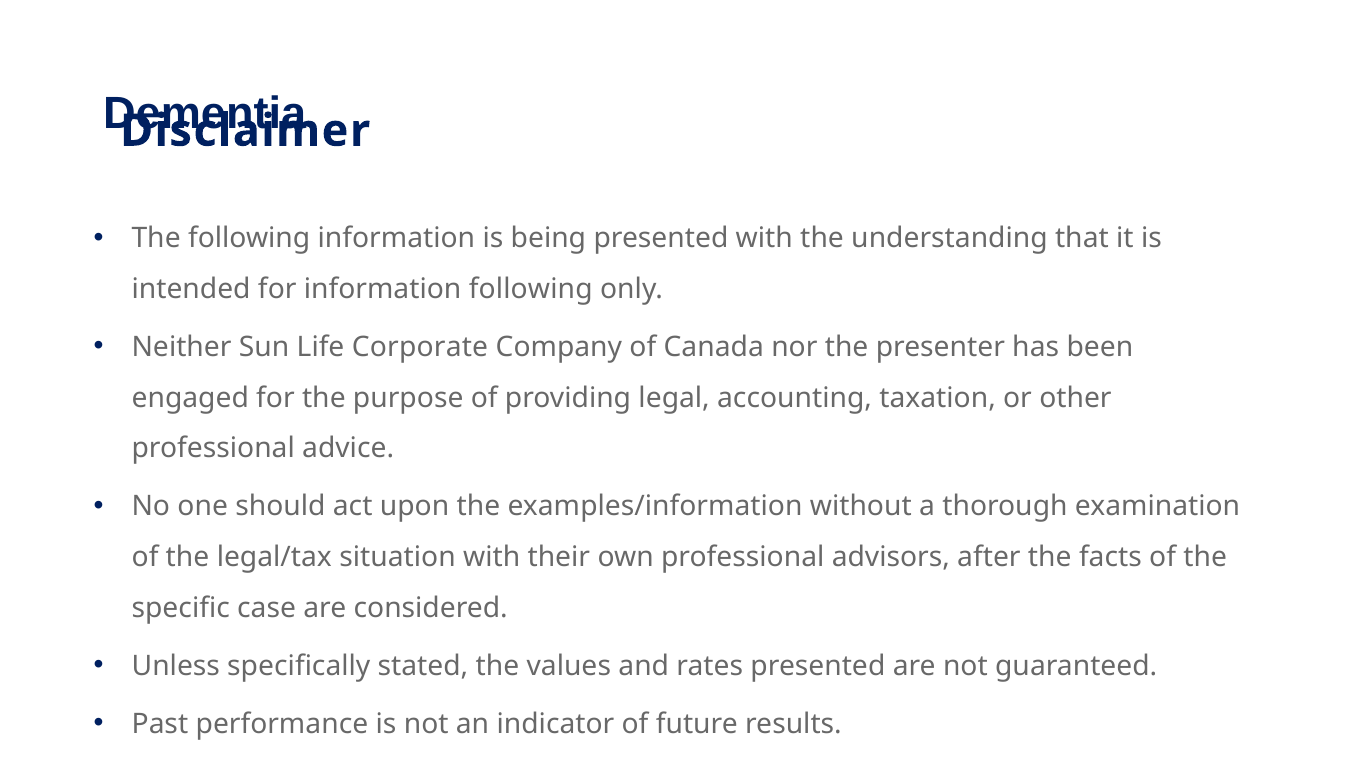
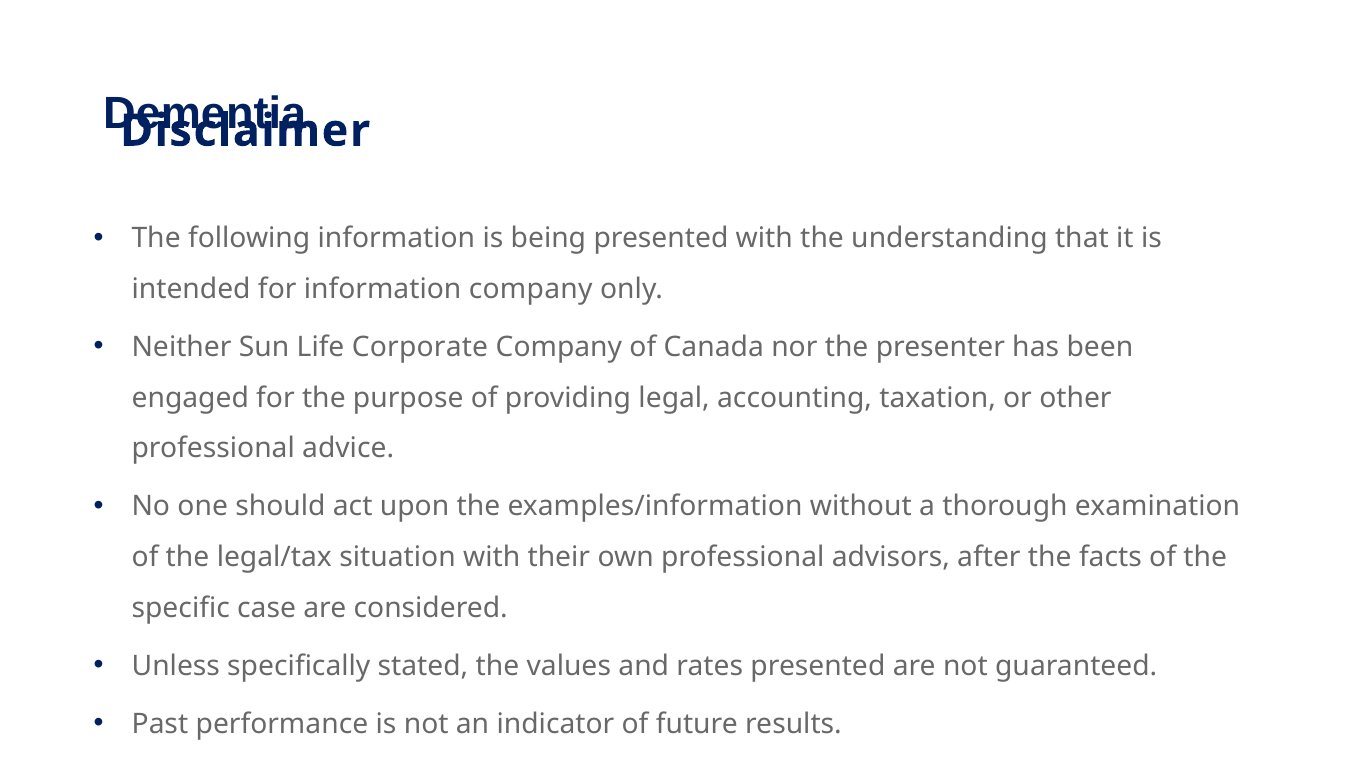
information following: following -> company (531, 289)
